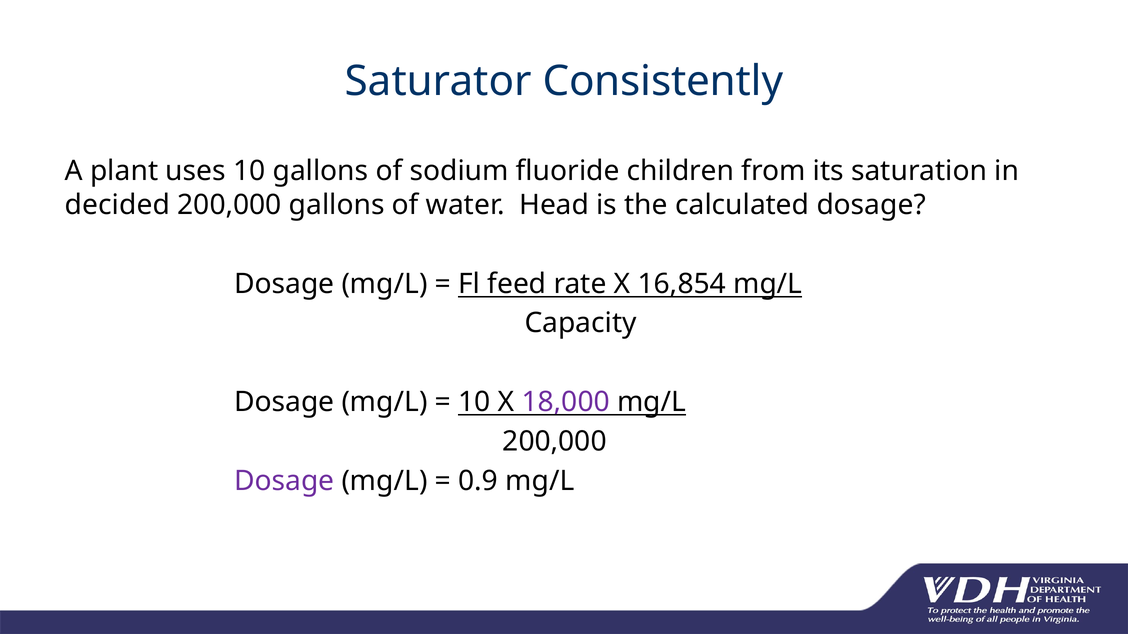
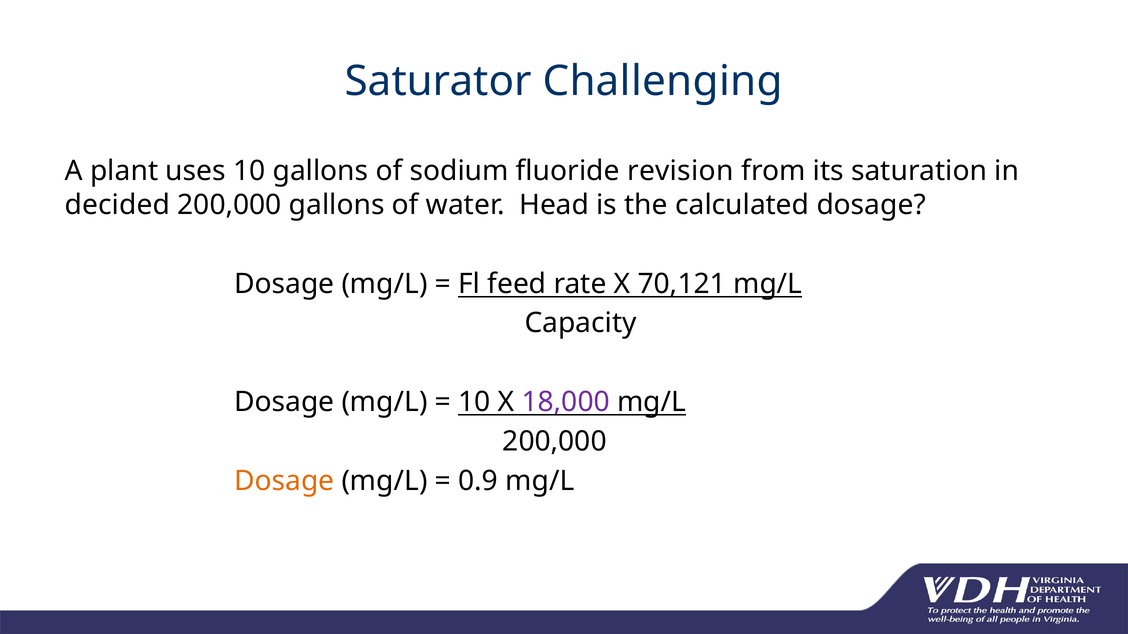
Consistently: Consistently -> Challenging (663, 81)
children: children -> revision (680, 171)
16,854: 16,854 -> 70,121 (682, 284)
Dosage colour: purple -> orange (284, 481)
